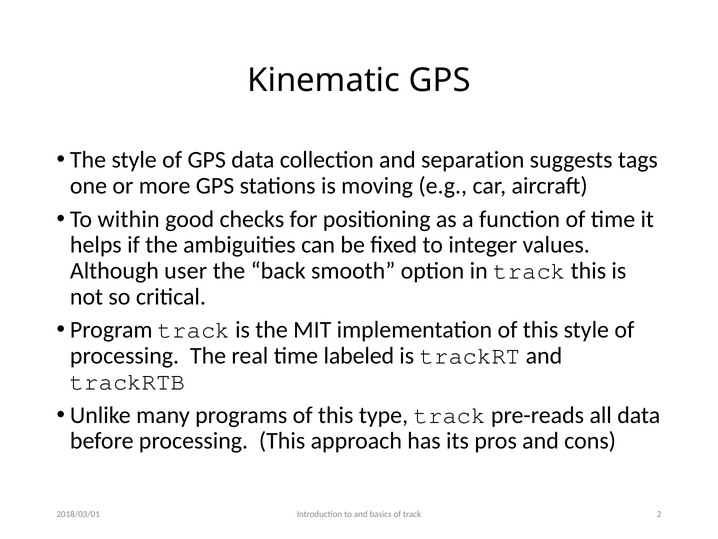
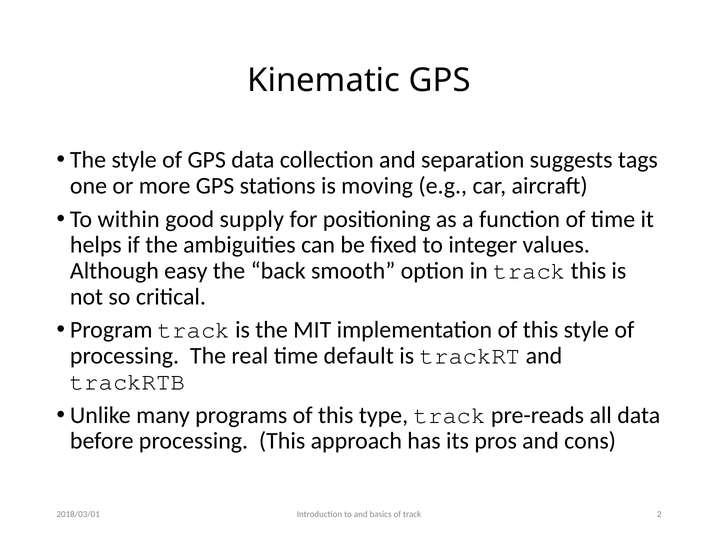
checks: checks -> supply (252, 219)
user: user -> easy (186, 271)
labeled: labeled -> default (359, 356)
